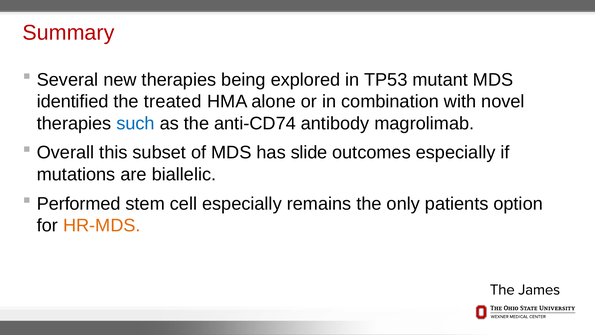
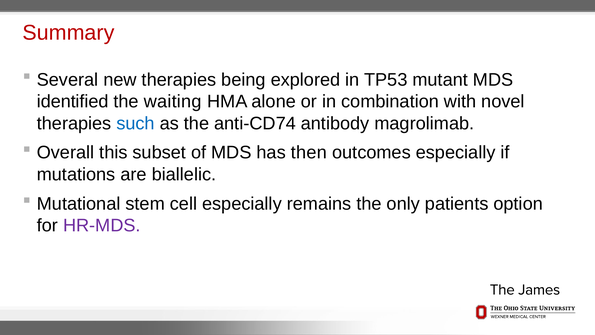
treated: treated -> waiting (173, 101)
slide: slide -> then (309, 152)
Performed: Performed -> Mutational (79, 204)
HR-MDS colour: orange -> purple (102, 225)
